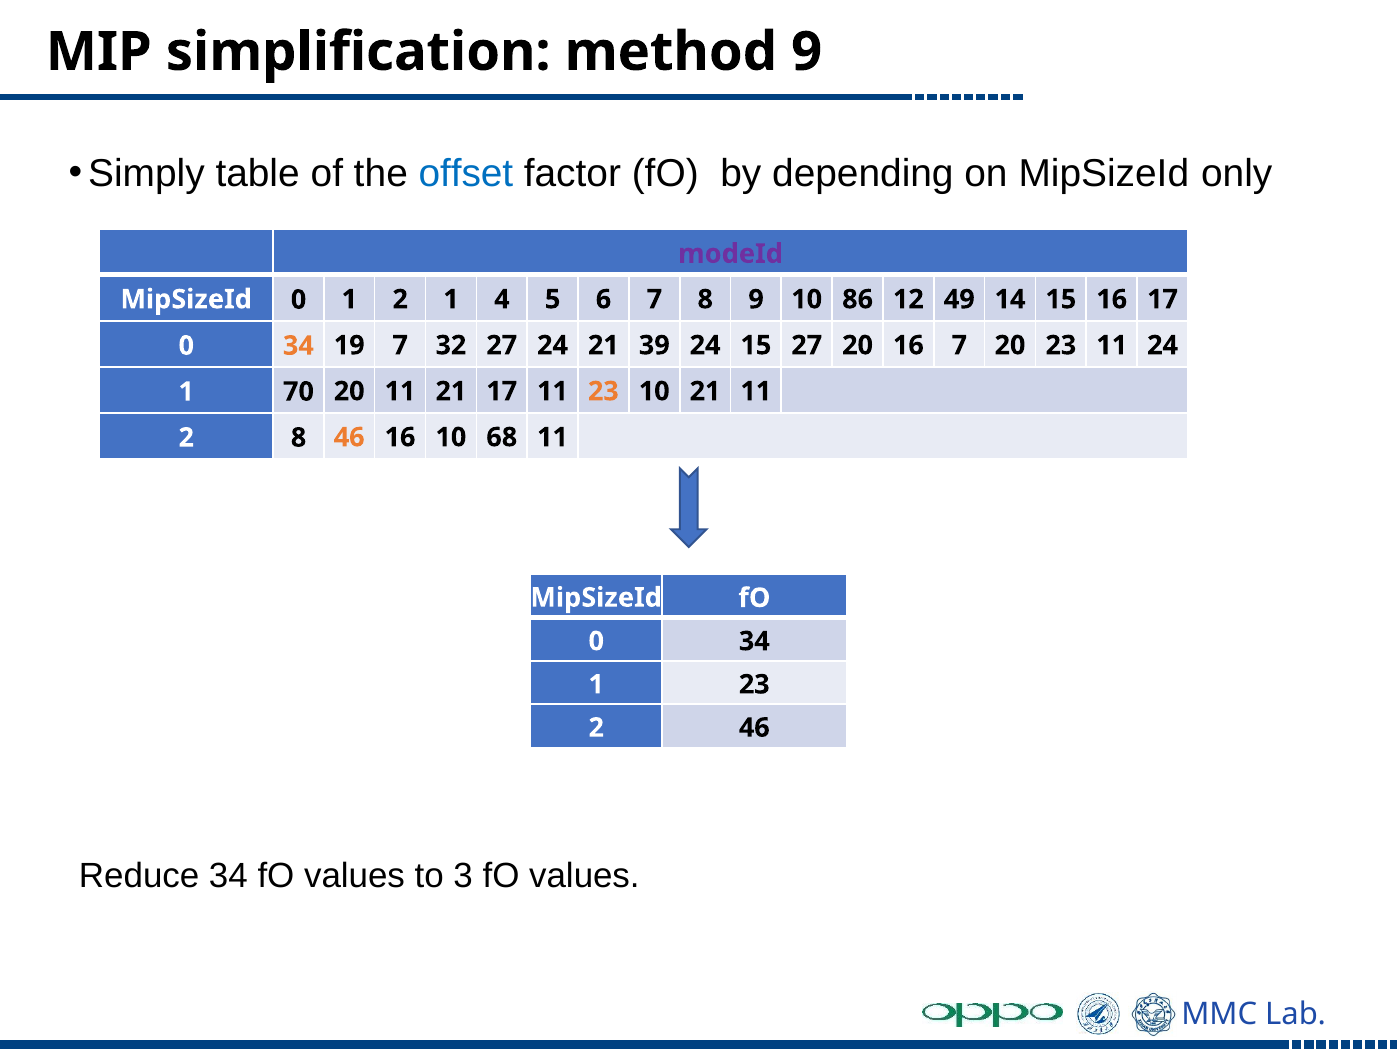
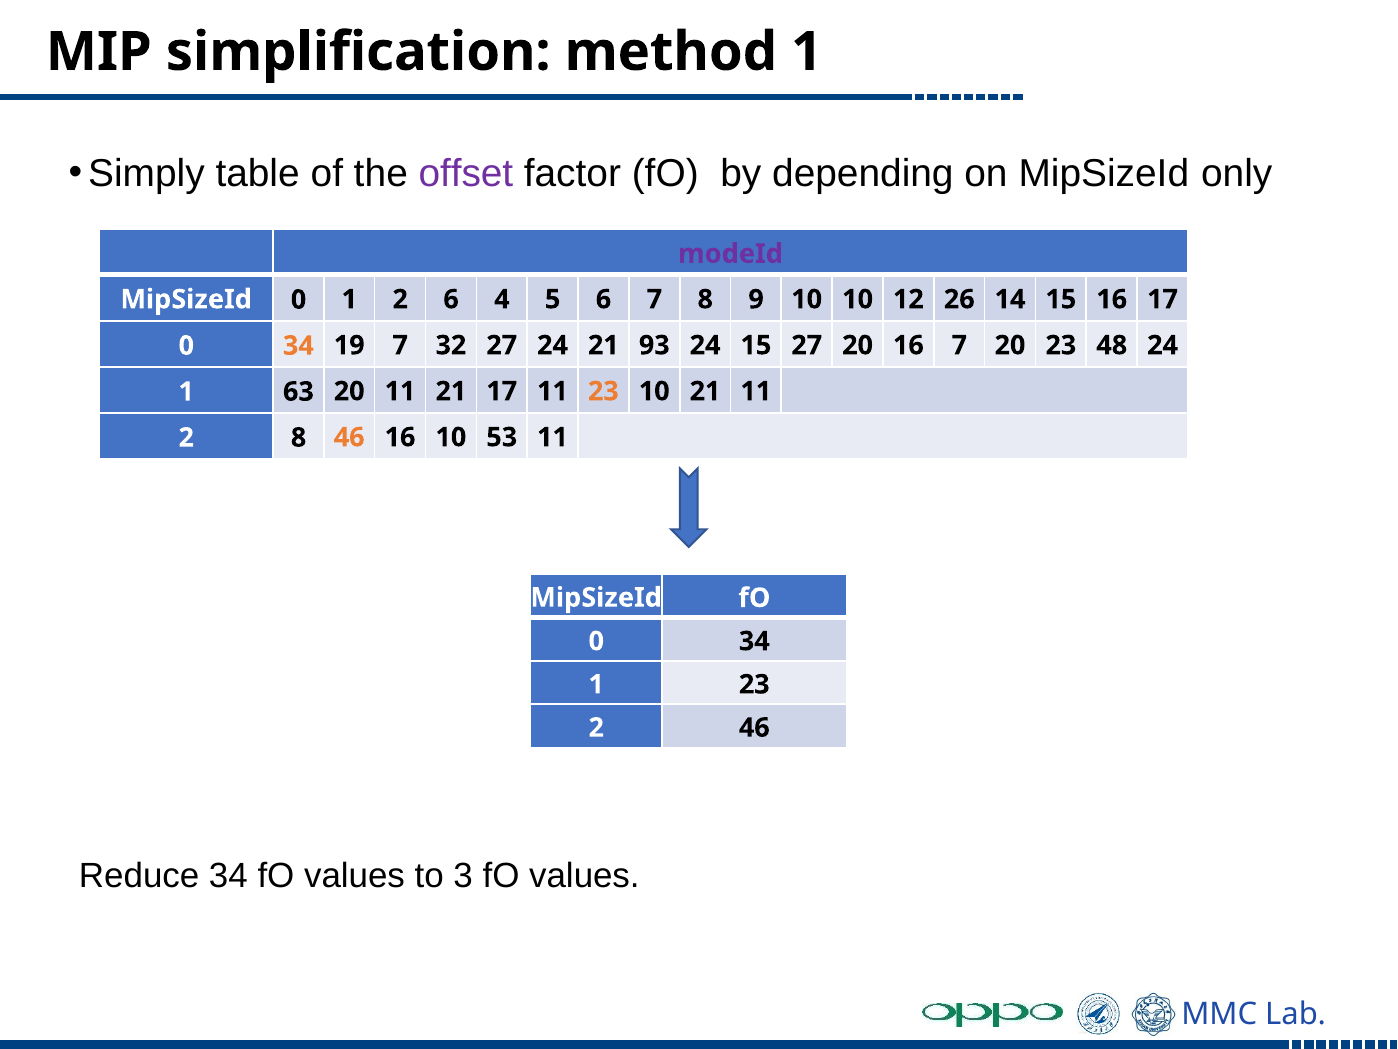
method 9: 9 -> 1 (807, 52)
offset colour: blue -> purple (466, 174)
2 1: 1 -> 6 (451, 299)
10 86: 86 -> 10 (858, 299)
49: 49 -> 26 (959, 299)
39: 39 -> 93 (654, 345)
23 11: 11 -> 48 (1112, 345)
70: 70 -> 63 (298, 392)
68: 68 -> 53 (502, 437)
